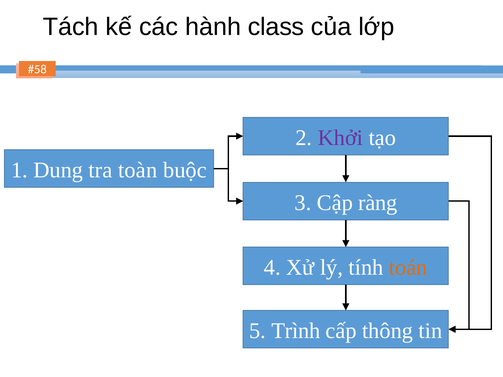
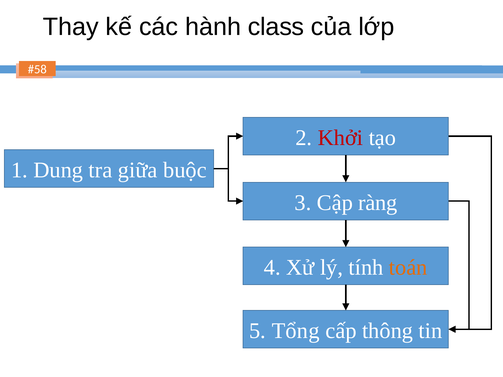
Tách: Tách -> Thay (71, 27)
Khởi colour: purple -> red (340, 138)
toàn: toàn -> giữa (138, 170)
Trình: Trình -> Tổng (296, 331)
